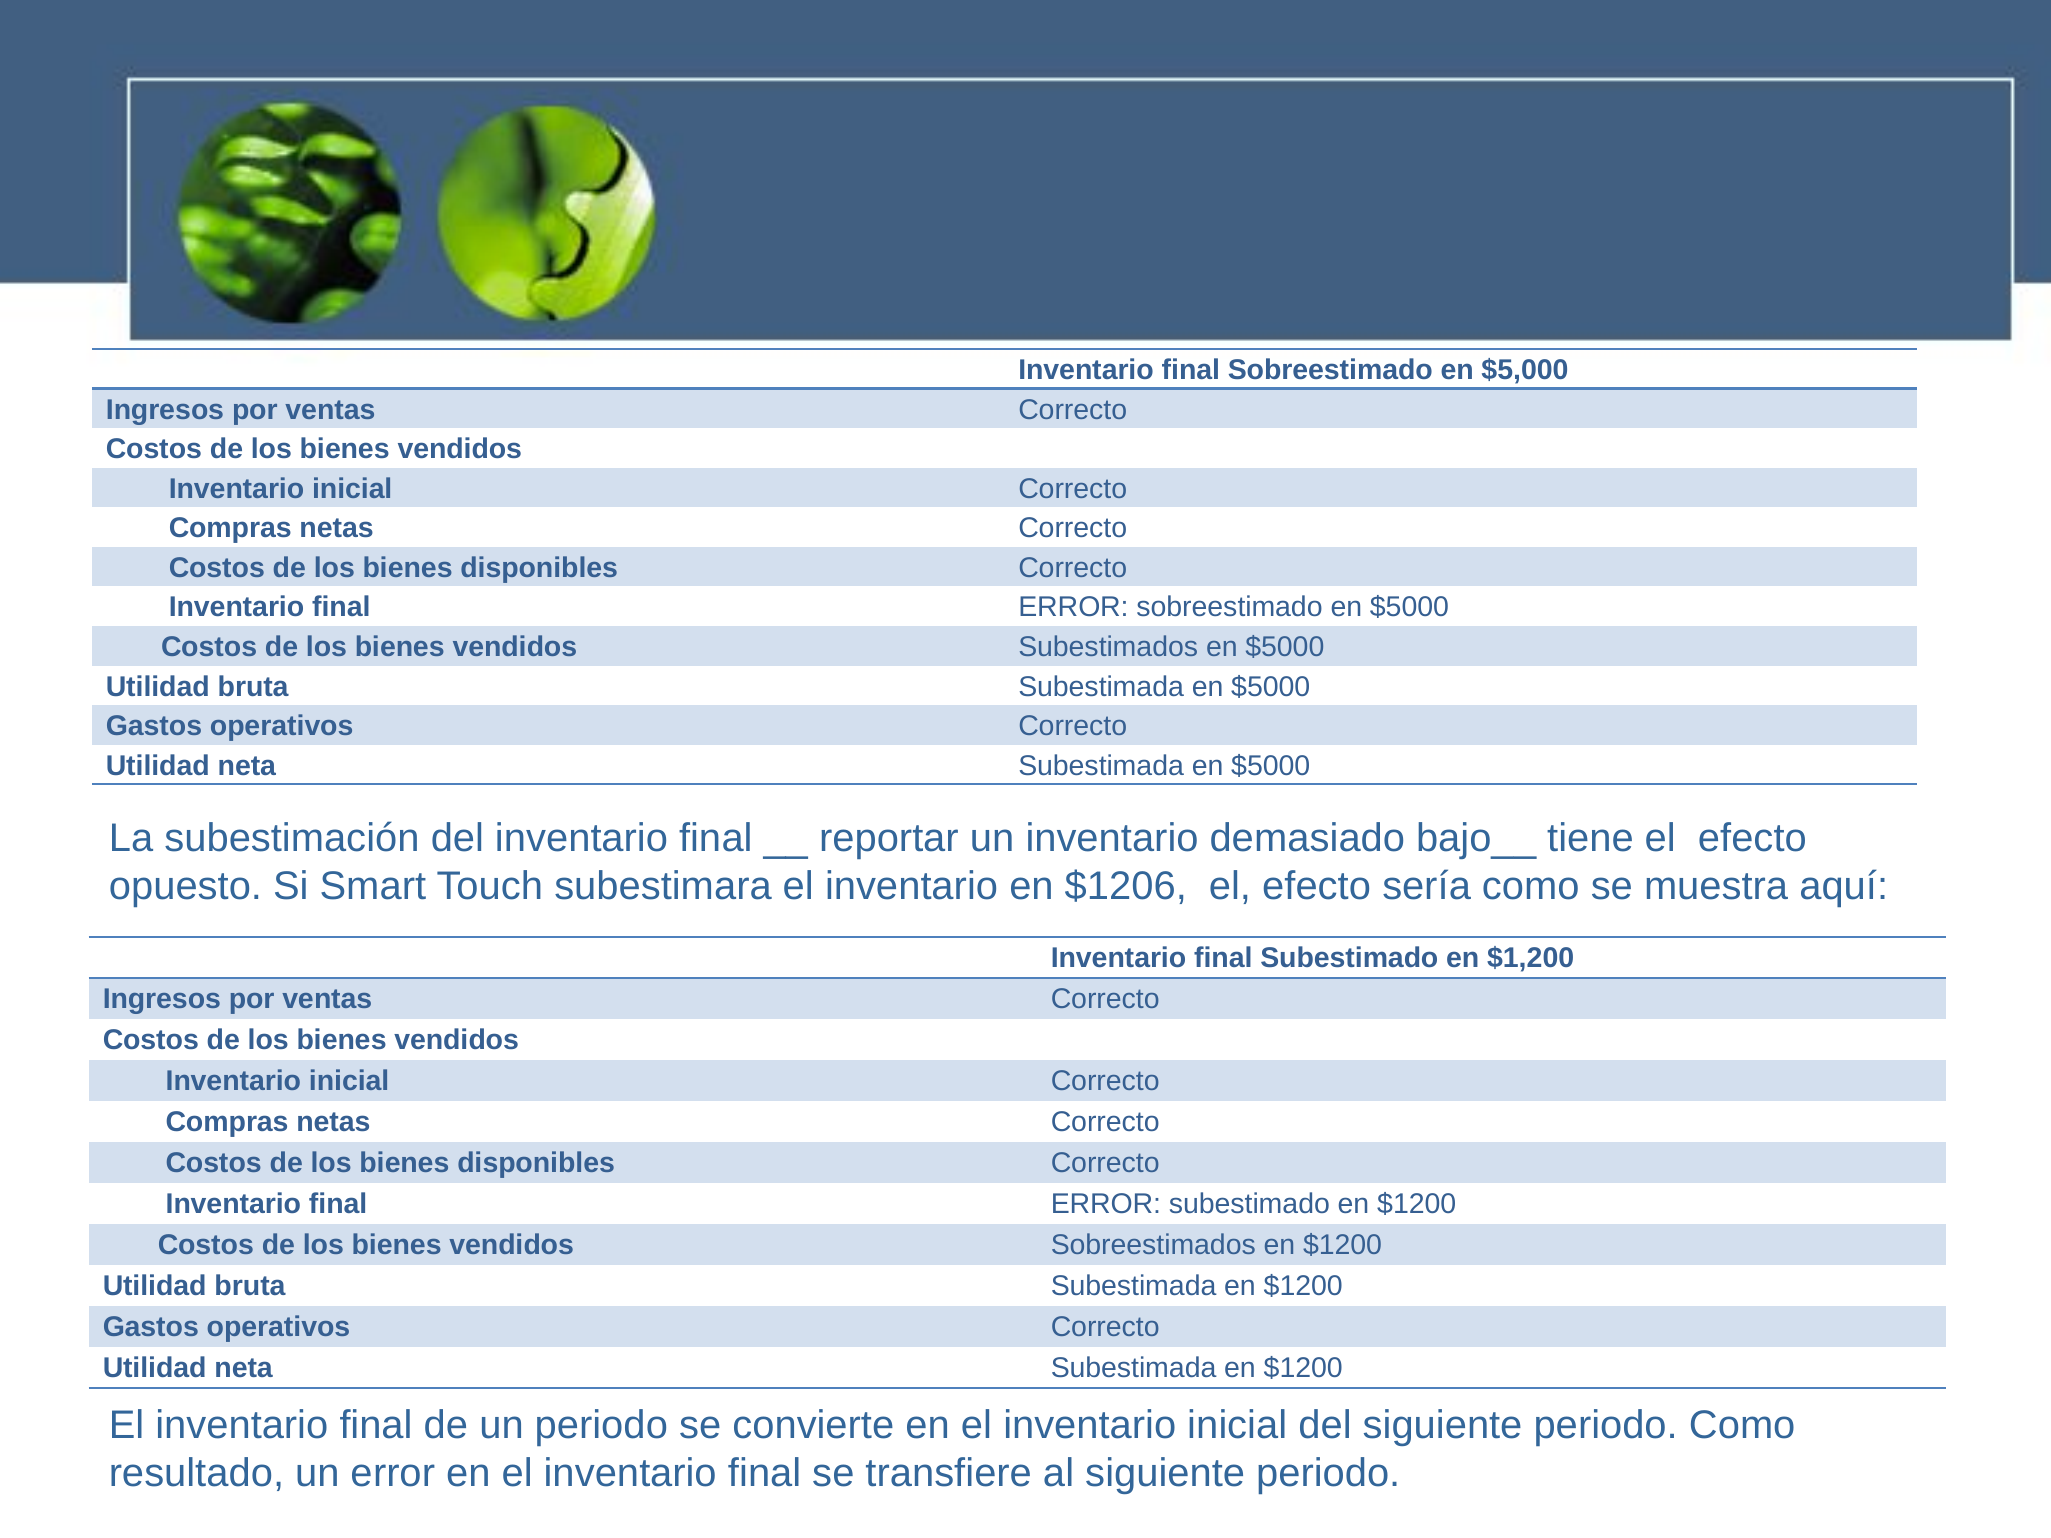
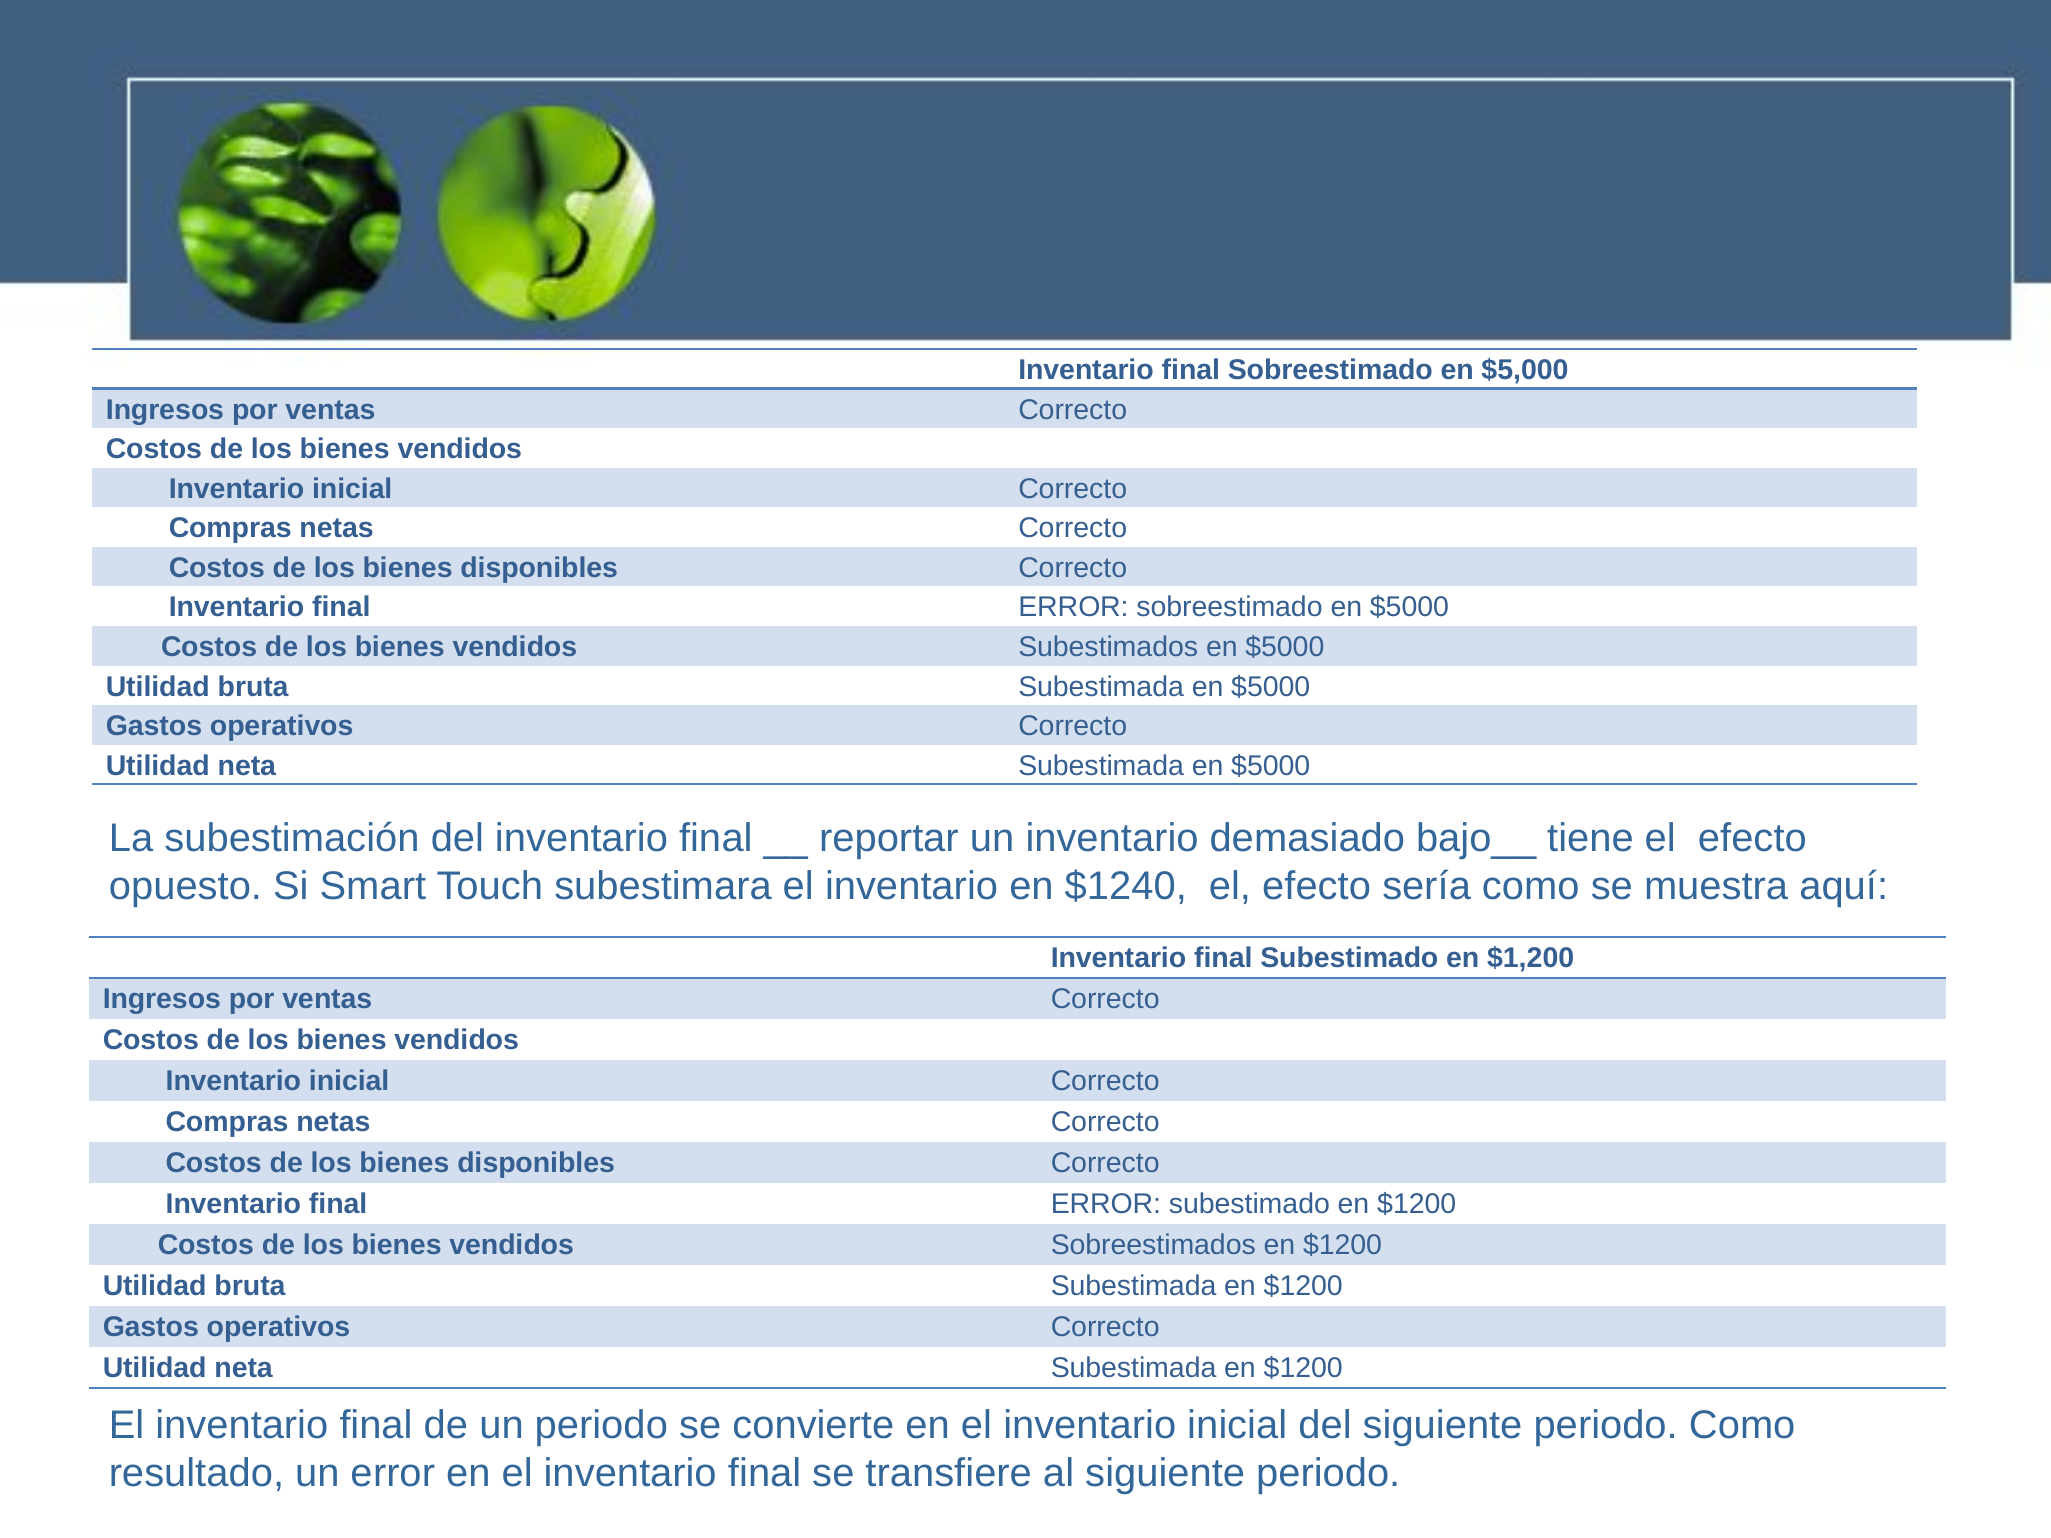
$1206: $1206 -> $1240 (1126, 886)
